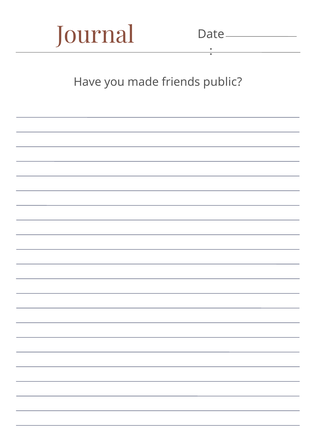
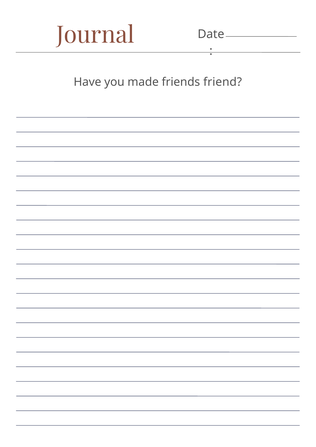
public: public -> friend (223, 82)
